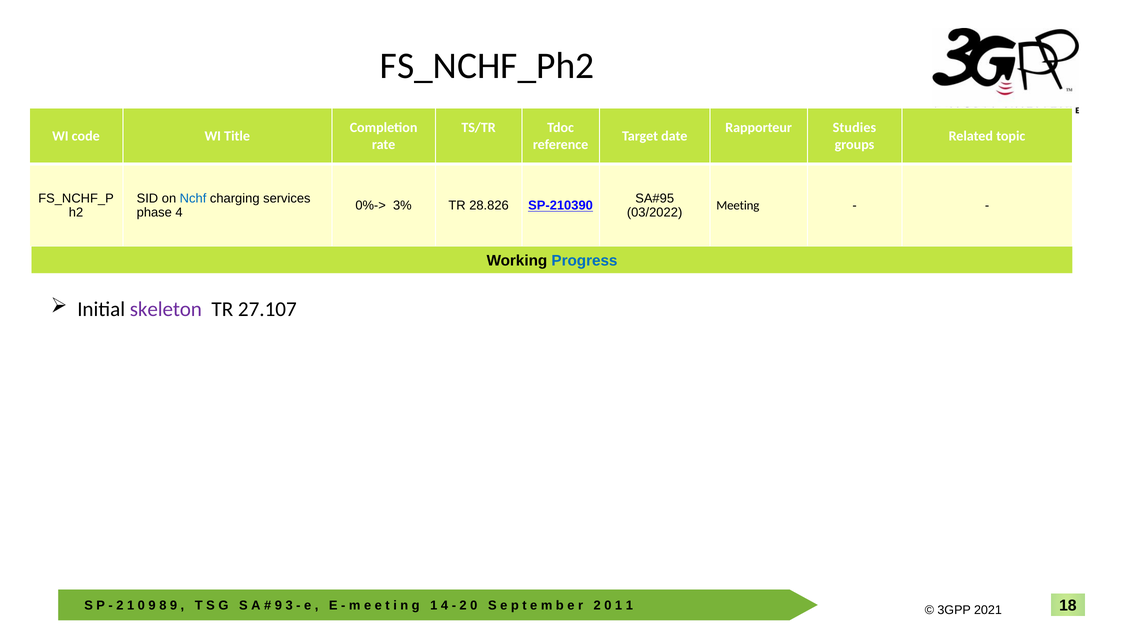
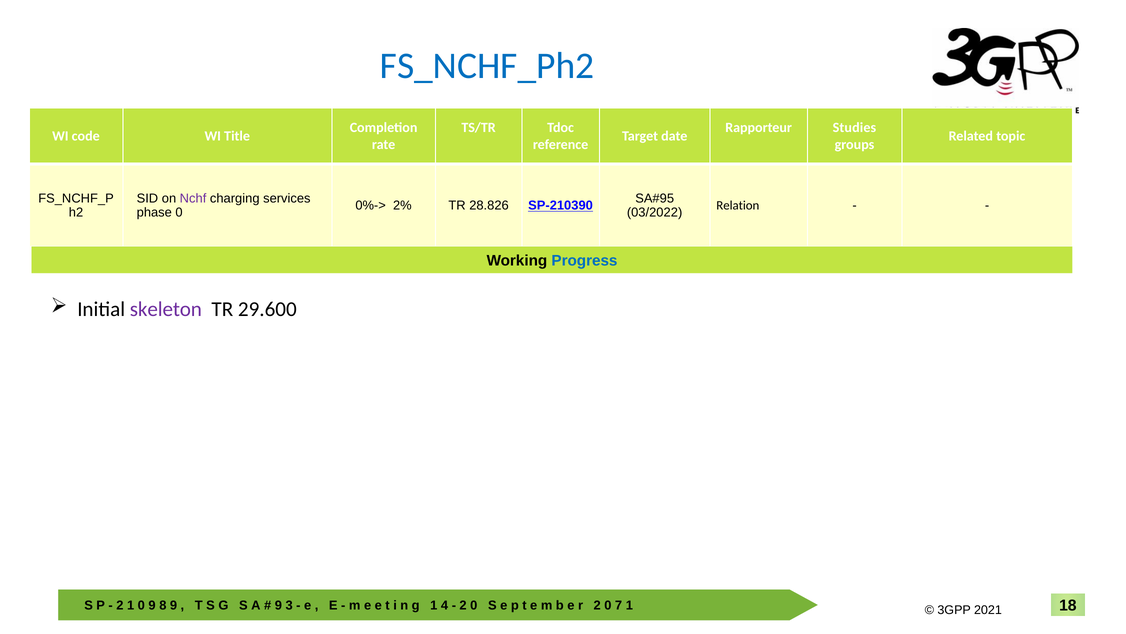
FS_NCHF_Ph2 colour: black -> blue (487, 66)
Nchf colour: blue -> purple (193, 198)
3%: 3% -> 2% (402, 205)
Meeting: Meeting -> Relation (738, 205)
phase 4: 4 -> 0 (179, 213)
27.107: 27.107 -> 29.600 (267, 309)
1: 1 -> 7 (619, 605)
